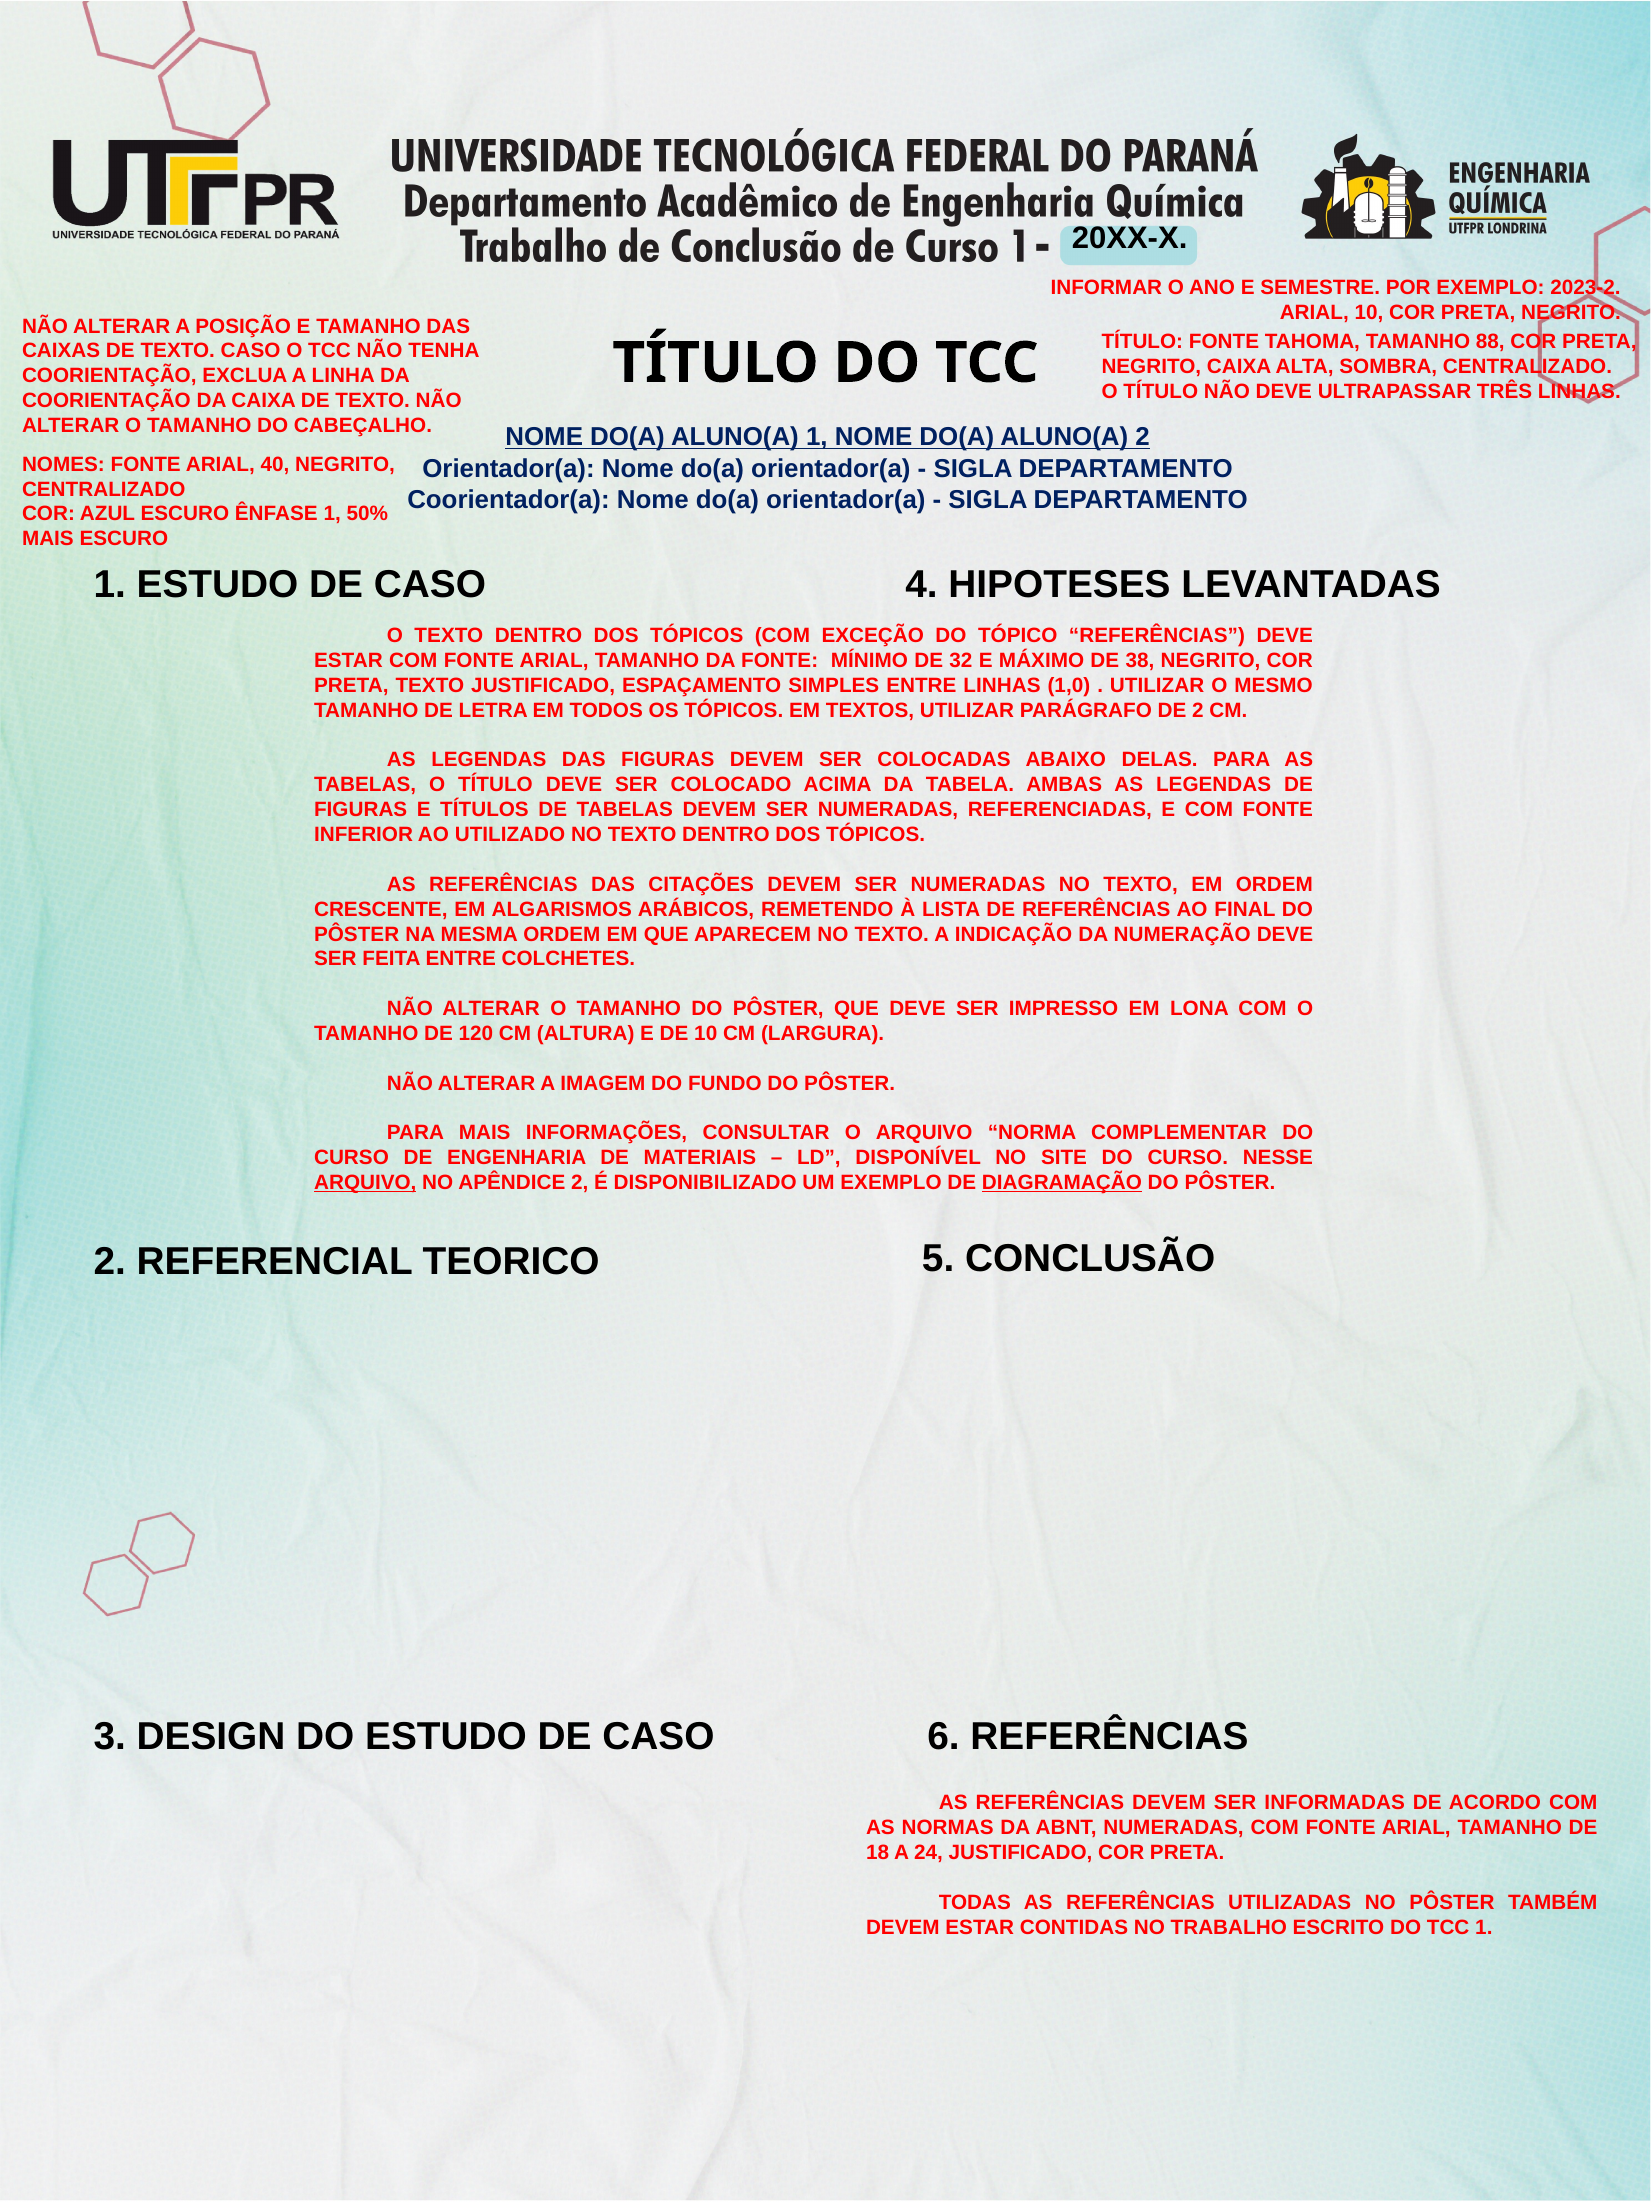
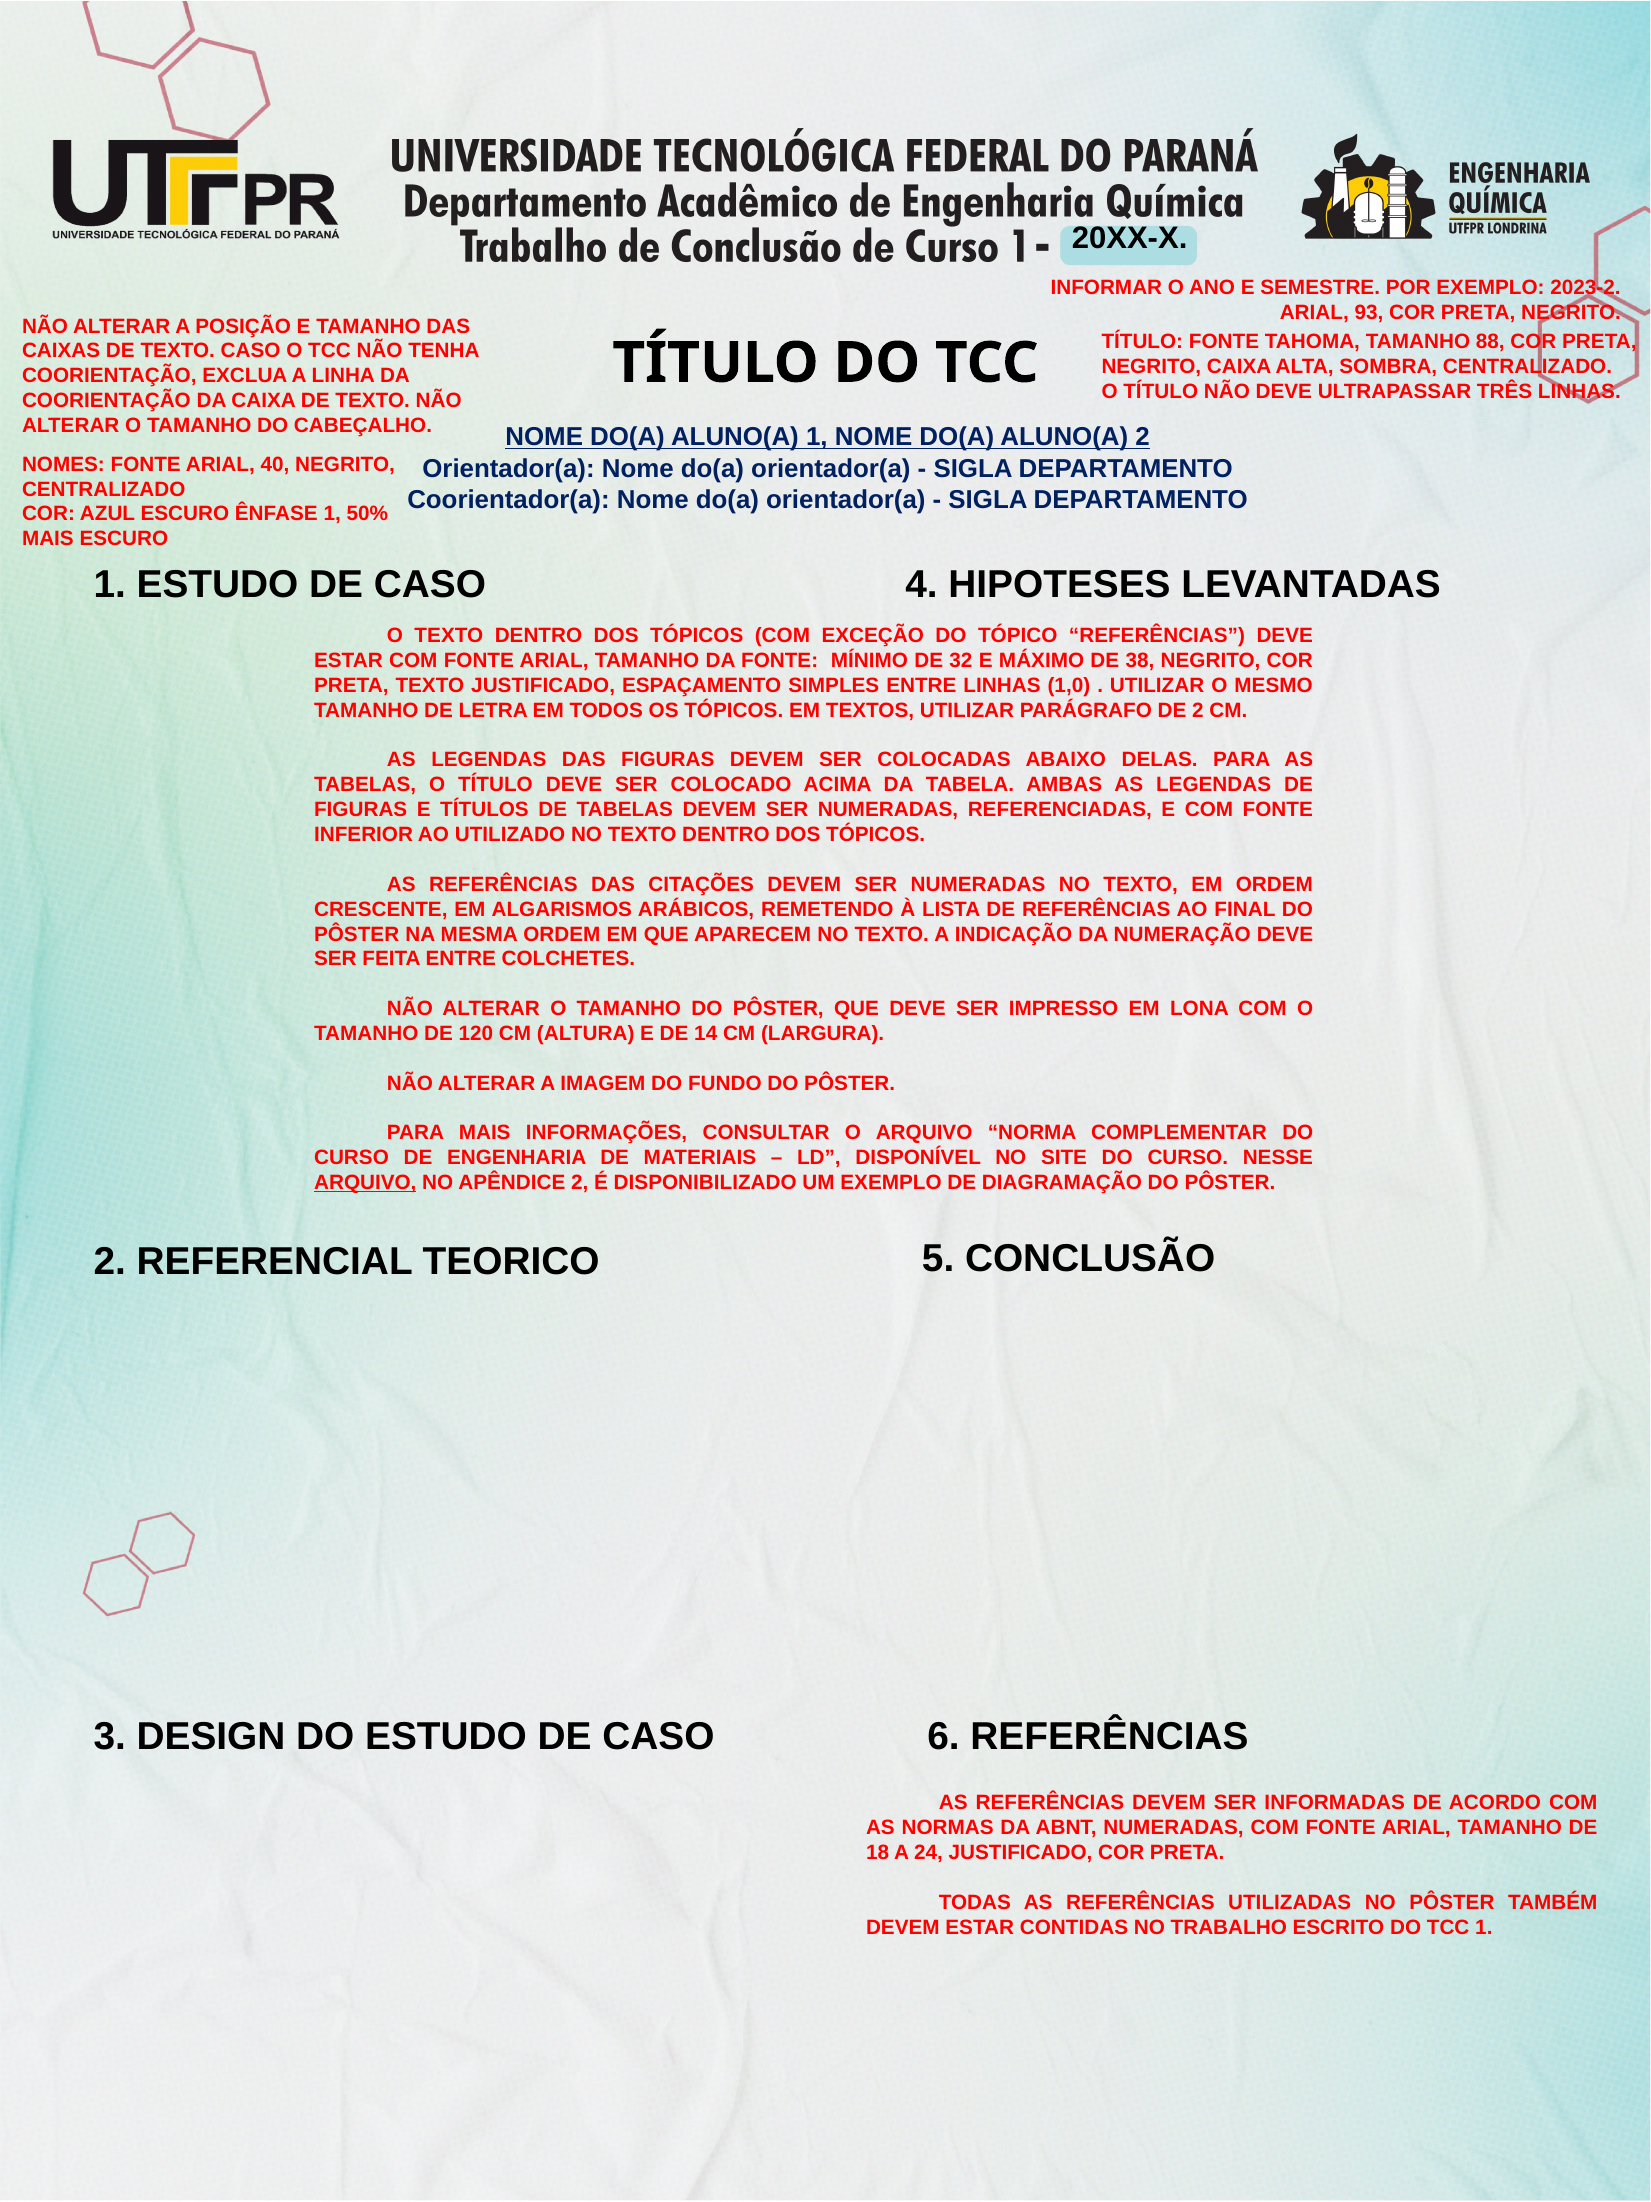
ARIAL 10: 10 -> 93 (1369, 313)
DE 10: 10 -> 14 (706, 1033)
DIAGRAMAÇÃO underline: present -> none (1062, 1182)
